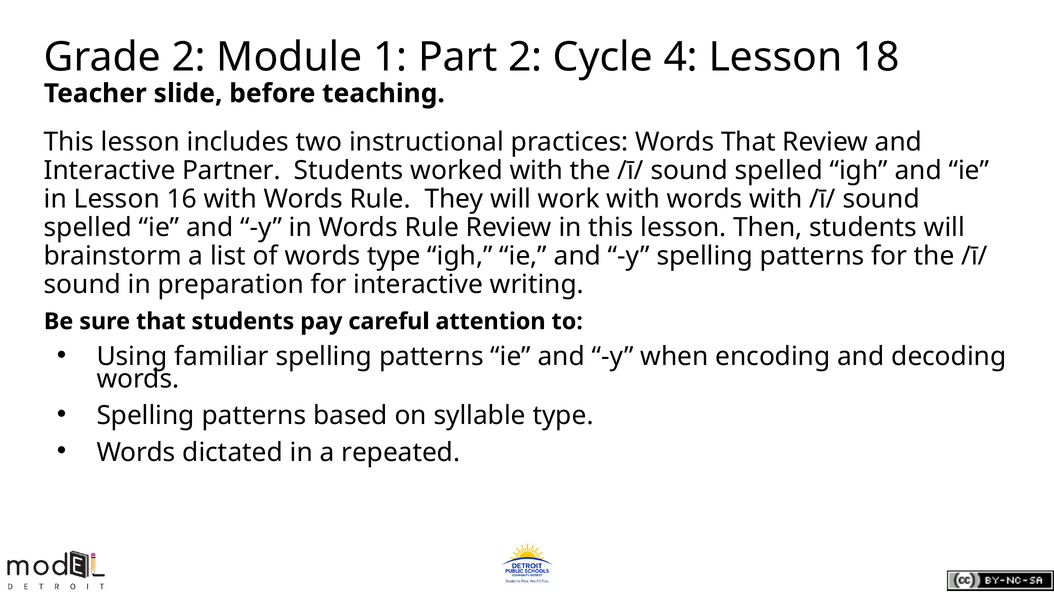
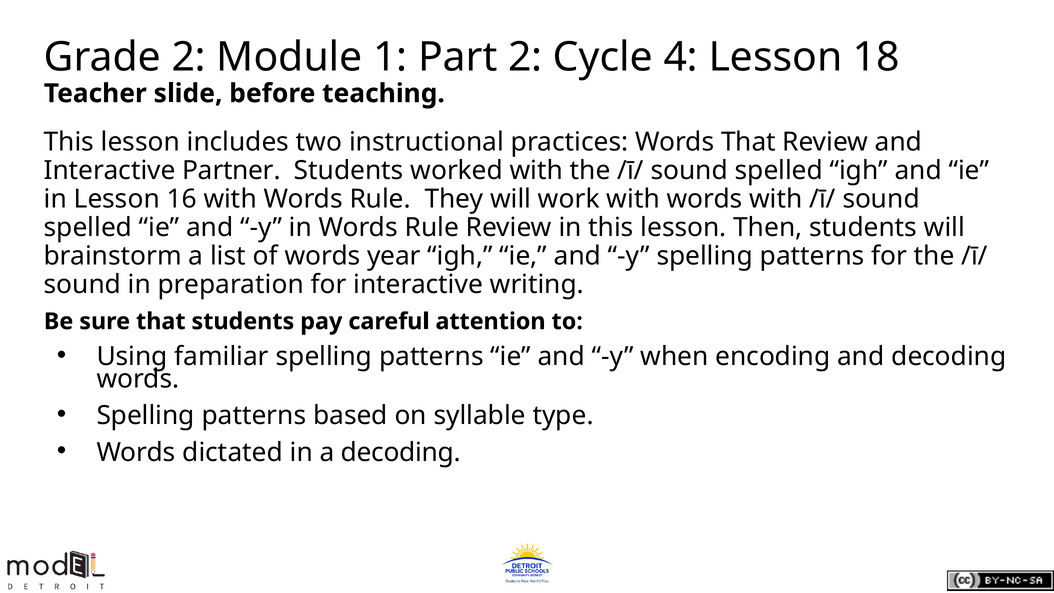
words type: type -> year (394, 256)
a repeated: repeated -> decoding (401, 452)
